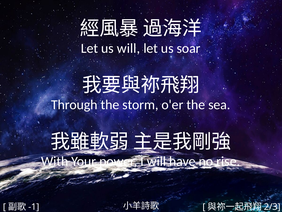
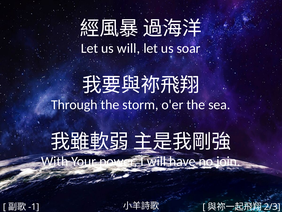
rise: rise -> join (228, 161)
